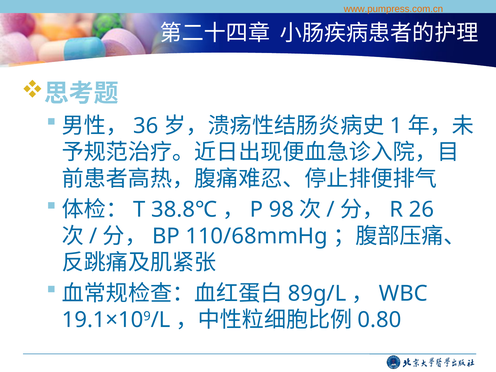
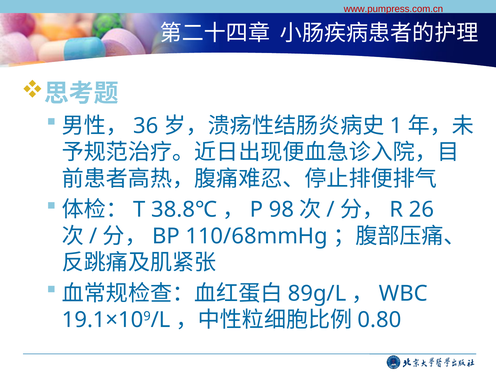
www.pumpress.com.cn colour: orange -> red (393, 9)
